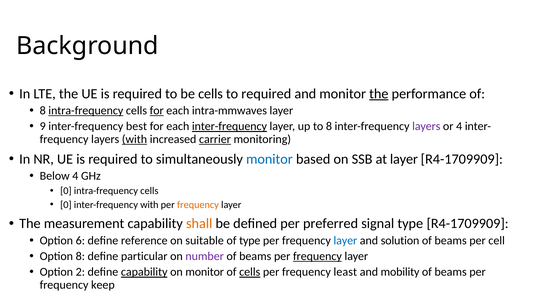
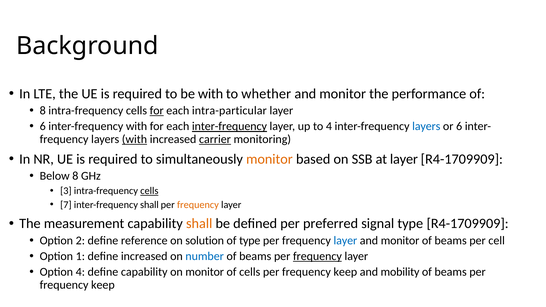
be cells: cells -> with (211, 94)
to required: required -> whether (266, 94)
the underline: present -> none (379, 94)
intra-frequency underline: present -> none (86, 111)
intra-mmwaves: intra-mmwaves -> intra-particular (229, 111)
9: 9 -> 6 (43, 126)
inter-frequency best: best -> with (137, 126)
to 8: 8 -> 4 (329, 126)
layers colour: purple -> blue (426, 126)
or 4: 4 -> 6 (459, 126)
monitor colour: blue -> orange (269, 159)
Below 4: 4 -> 8 (75, 176)
0: 0 -> 3 (66, 191)
cells underline: none -> present (149, 191)
0: 0 -> 7 (66, 205)
inter-frequency with: with -> shall (149, 205)
6: 6 -> 2 (80, 241)
suitable: suitable -> solution (205, 241)
solution: solution -> monitor (400, 241)
Option 8: 8 -> 1 (80, 256)
define particular: particular -> increased (144, 256)
number colour: purple -> blue (205, 256)
Option 2: 2 -> 4 (80, 272)
capability underline: present -> none (144, 272)
cells underline: present -> none (250, 272)
least: least -> keep (345, 272)
